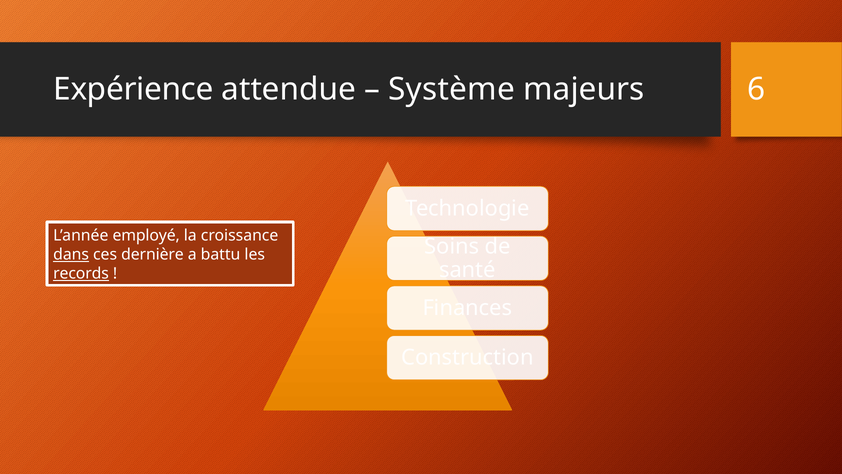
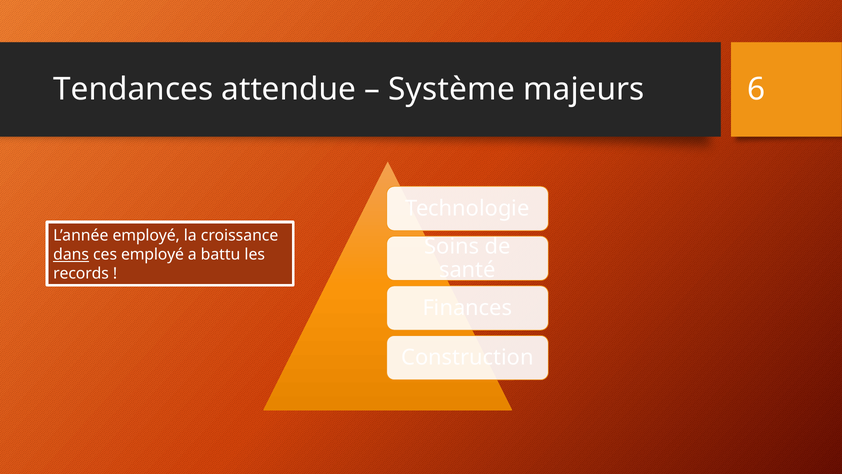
Expérience: Expérience -> Tendances (133, 89)
ces dernière: dernière -> employé (153, 254)
records underline: present -> none (81, 273)
